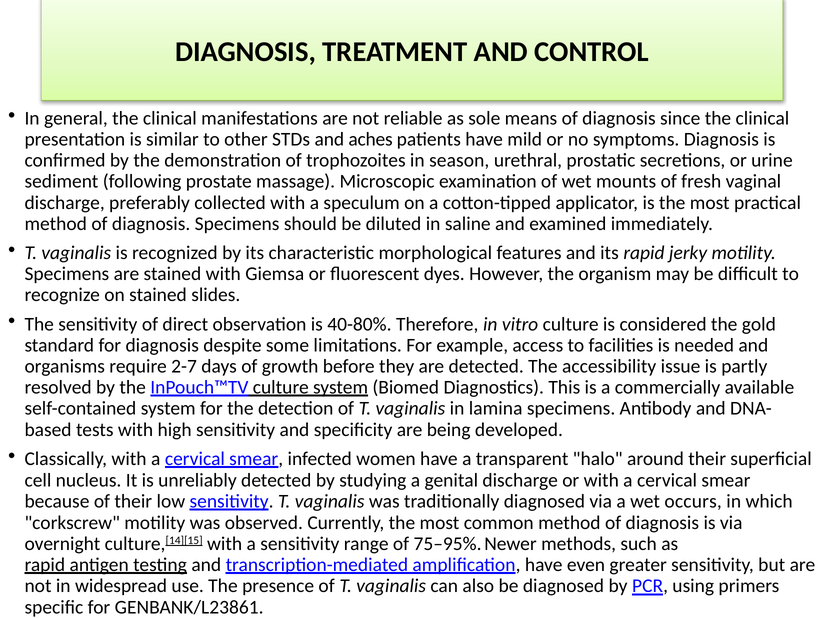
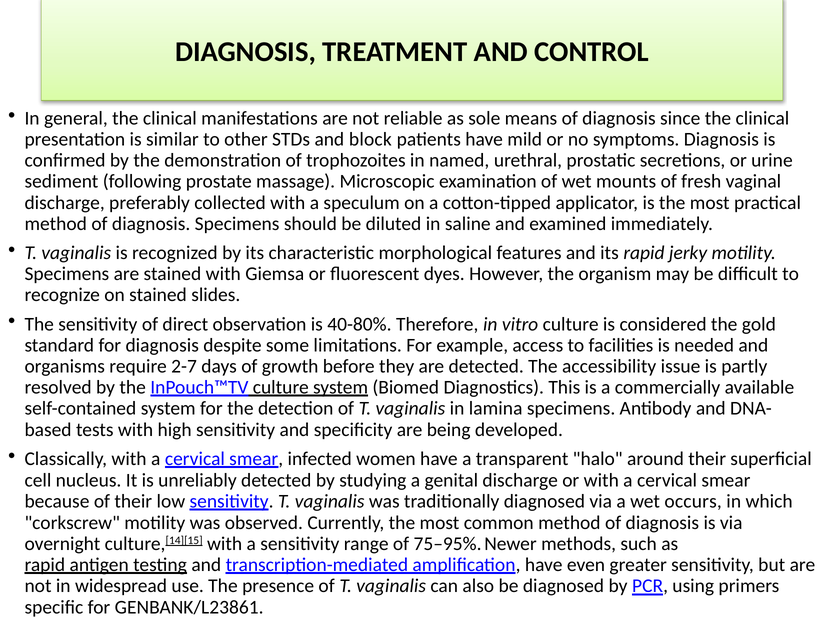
aches: aches -> block (370, 140)
season: season -> named (459, 161)
